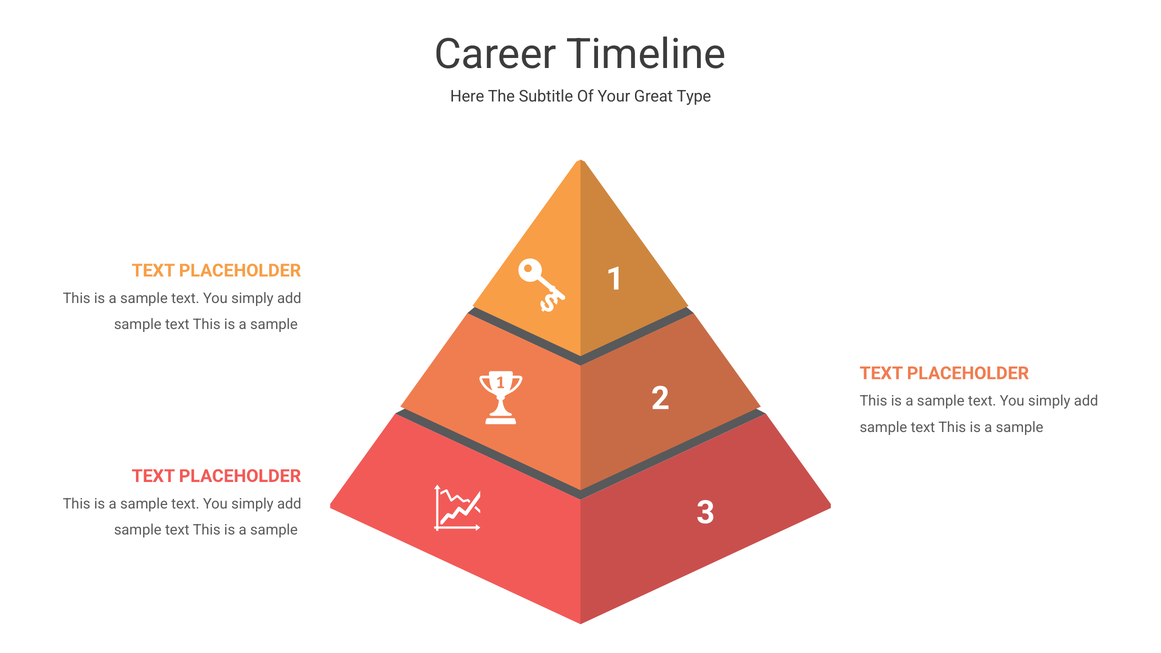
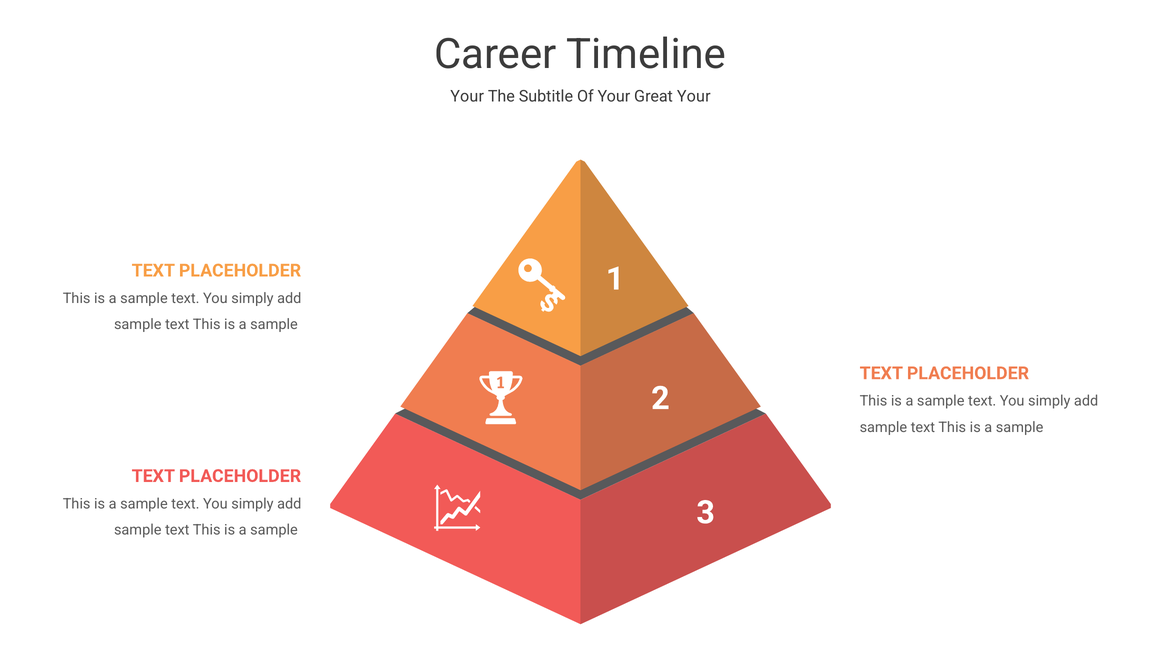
Here: Here -> Your (467, 96)
Great Type: Type -> Your (694, 96)
